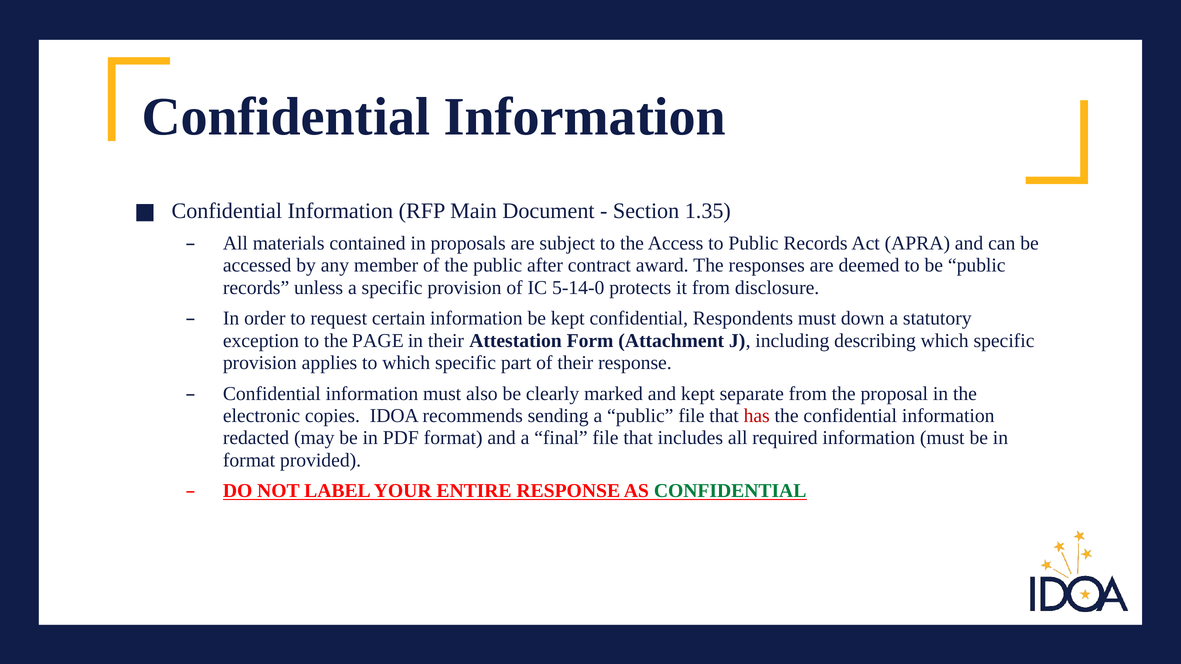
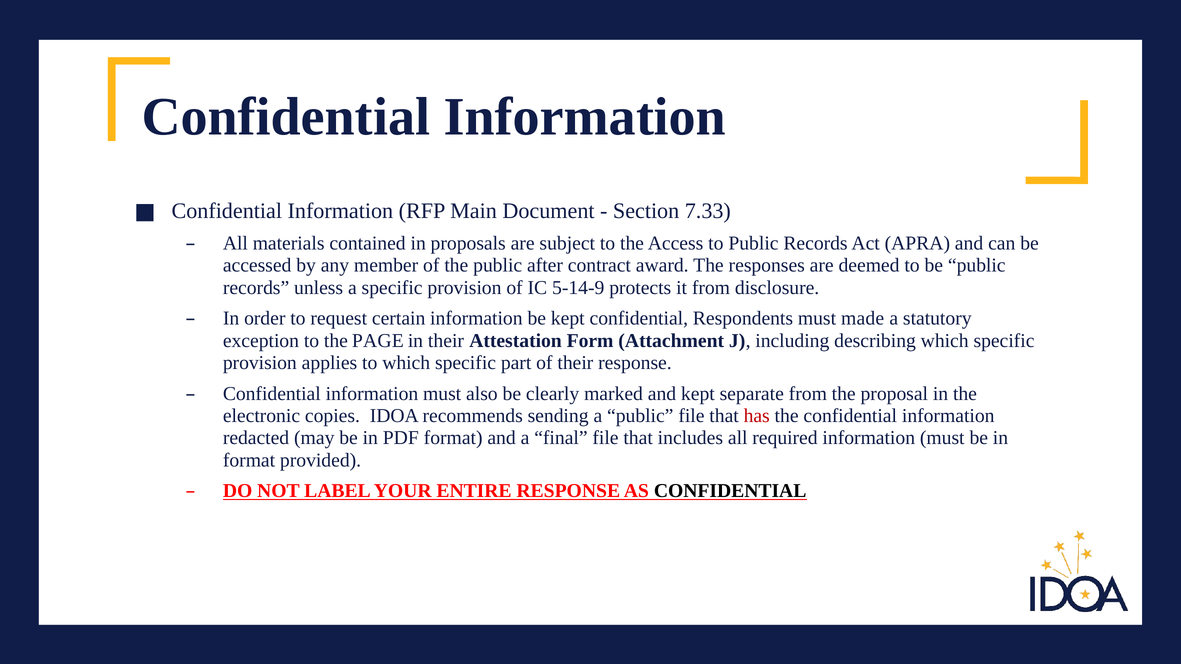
1.35: 1.35 -> 7.33 (708, 211)
5-14-0: 5-14-0 -> 5-14-9 (578, 288)
down: down -> made (863, 319)
CONFIDENTIAL colour: green -> black (730, 491)
